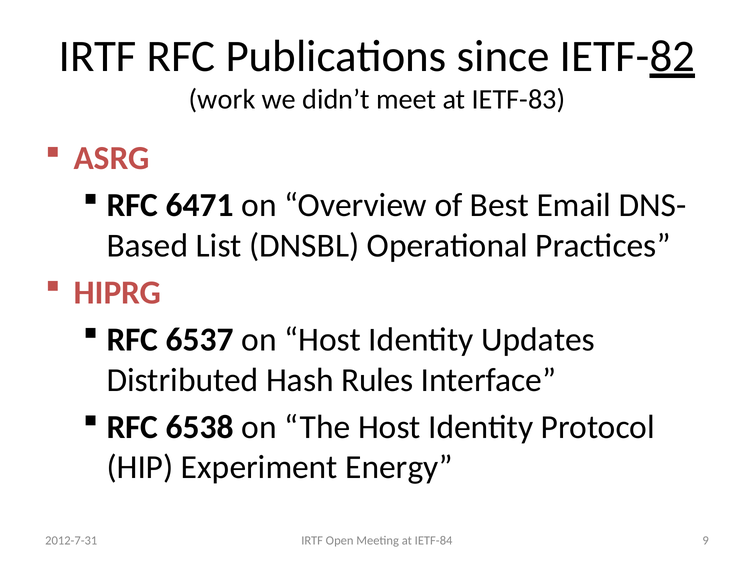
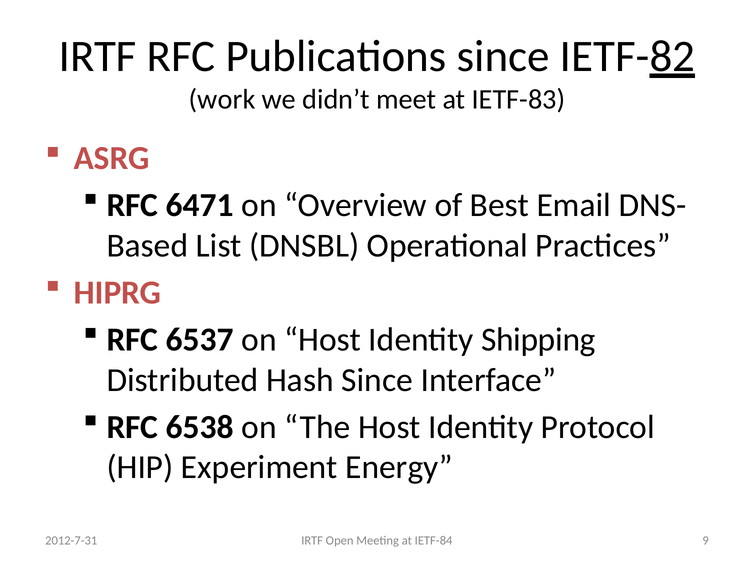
Updates: Updates -> Shipping (538, 339)
Hash Rules: Rules -> Since (377, 380)
